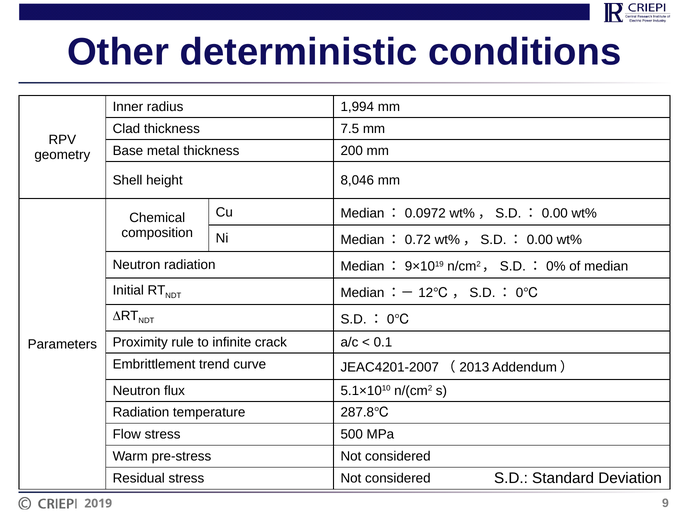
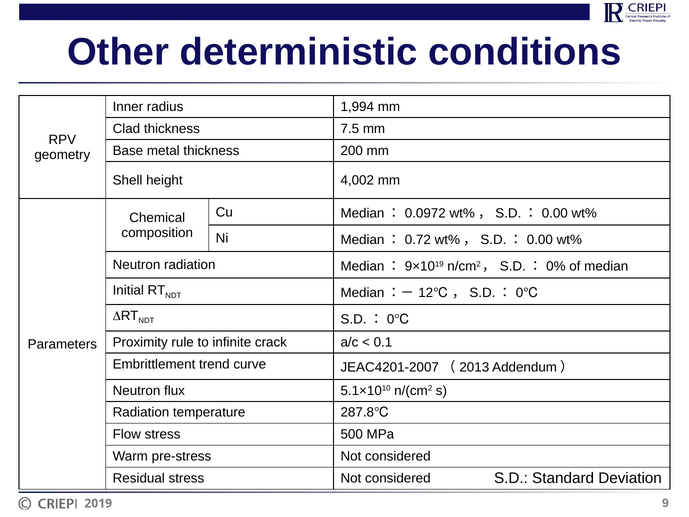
8,046: 8,046 -> 4,002 (357, 180)
